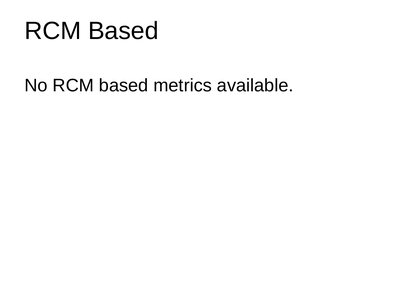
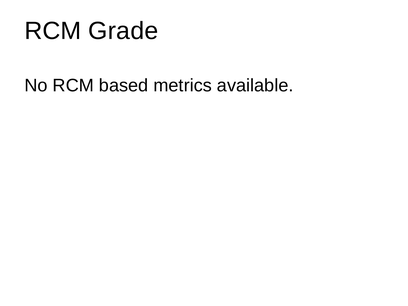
Based: Based -> Grade (123, 31)
